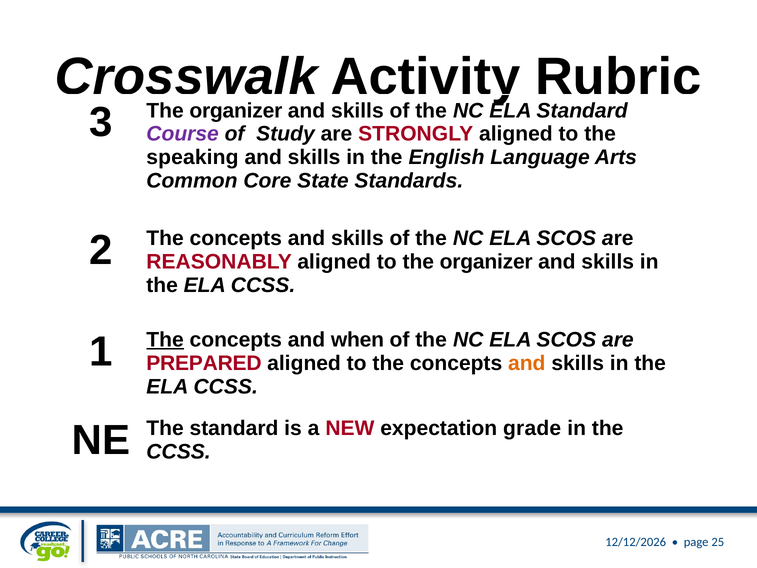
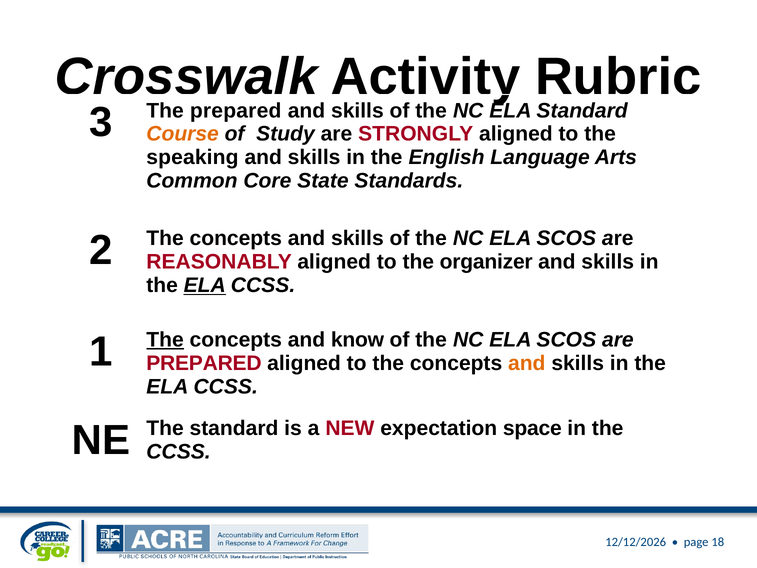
3 The organizer: organizer -> prepared (236, 111)
Course colour: purple -> orange (183, 134)
ELA underline: none -> present (205, 285)
when: when -> know (358, 340)
grade: grade -> space (532, 428)
25: 25 -> 18 (718, 542)
